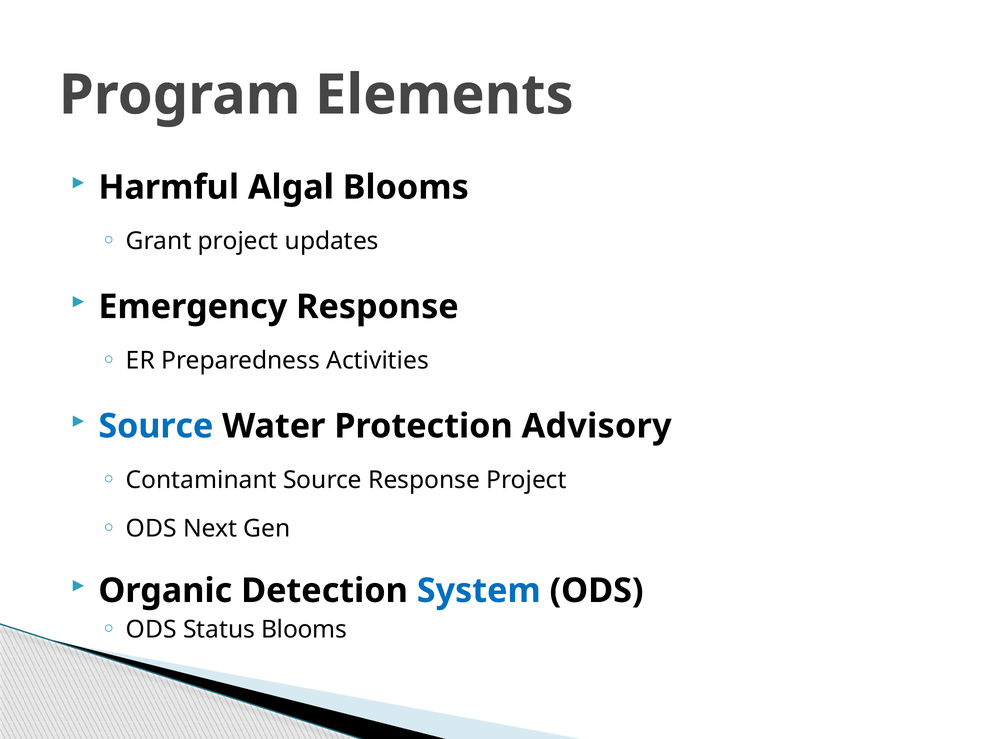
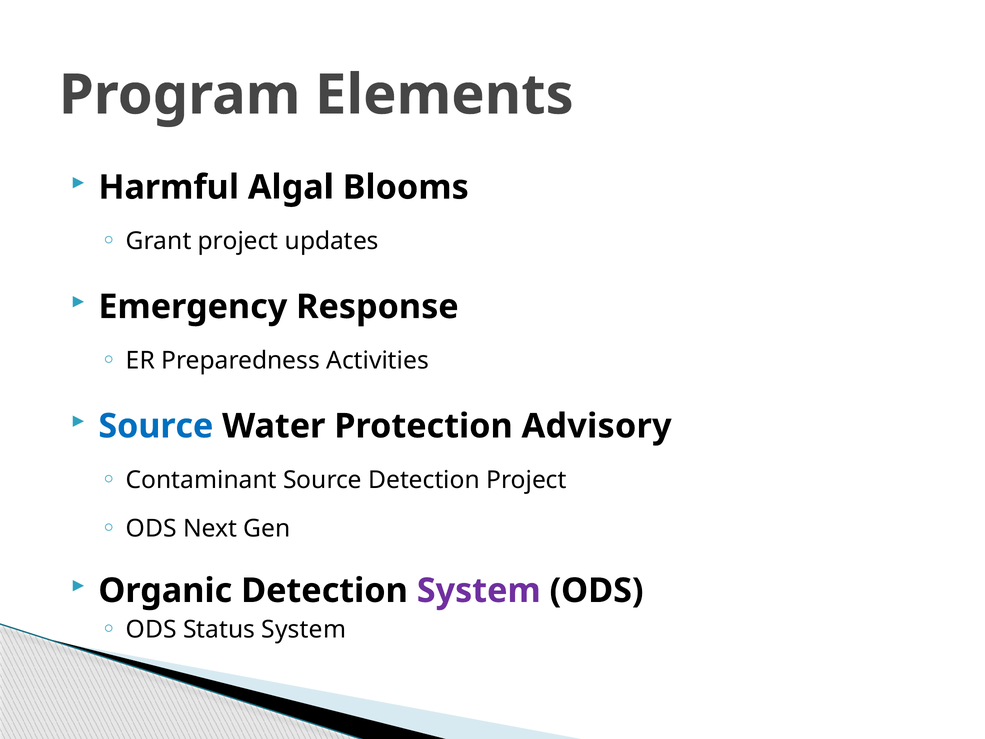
Source Response: Response -> Detection (424, 480)
System colour: blue -> purple (479, 590)
Status Blooms: Blooms -> System (304, 630)
